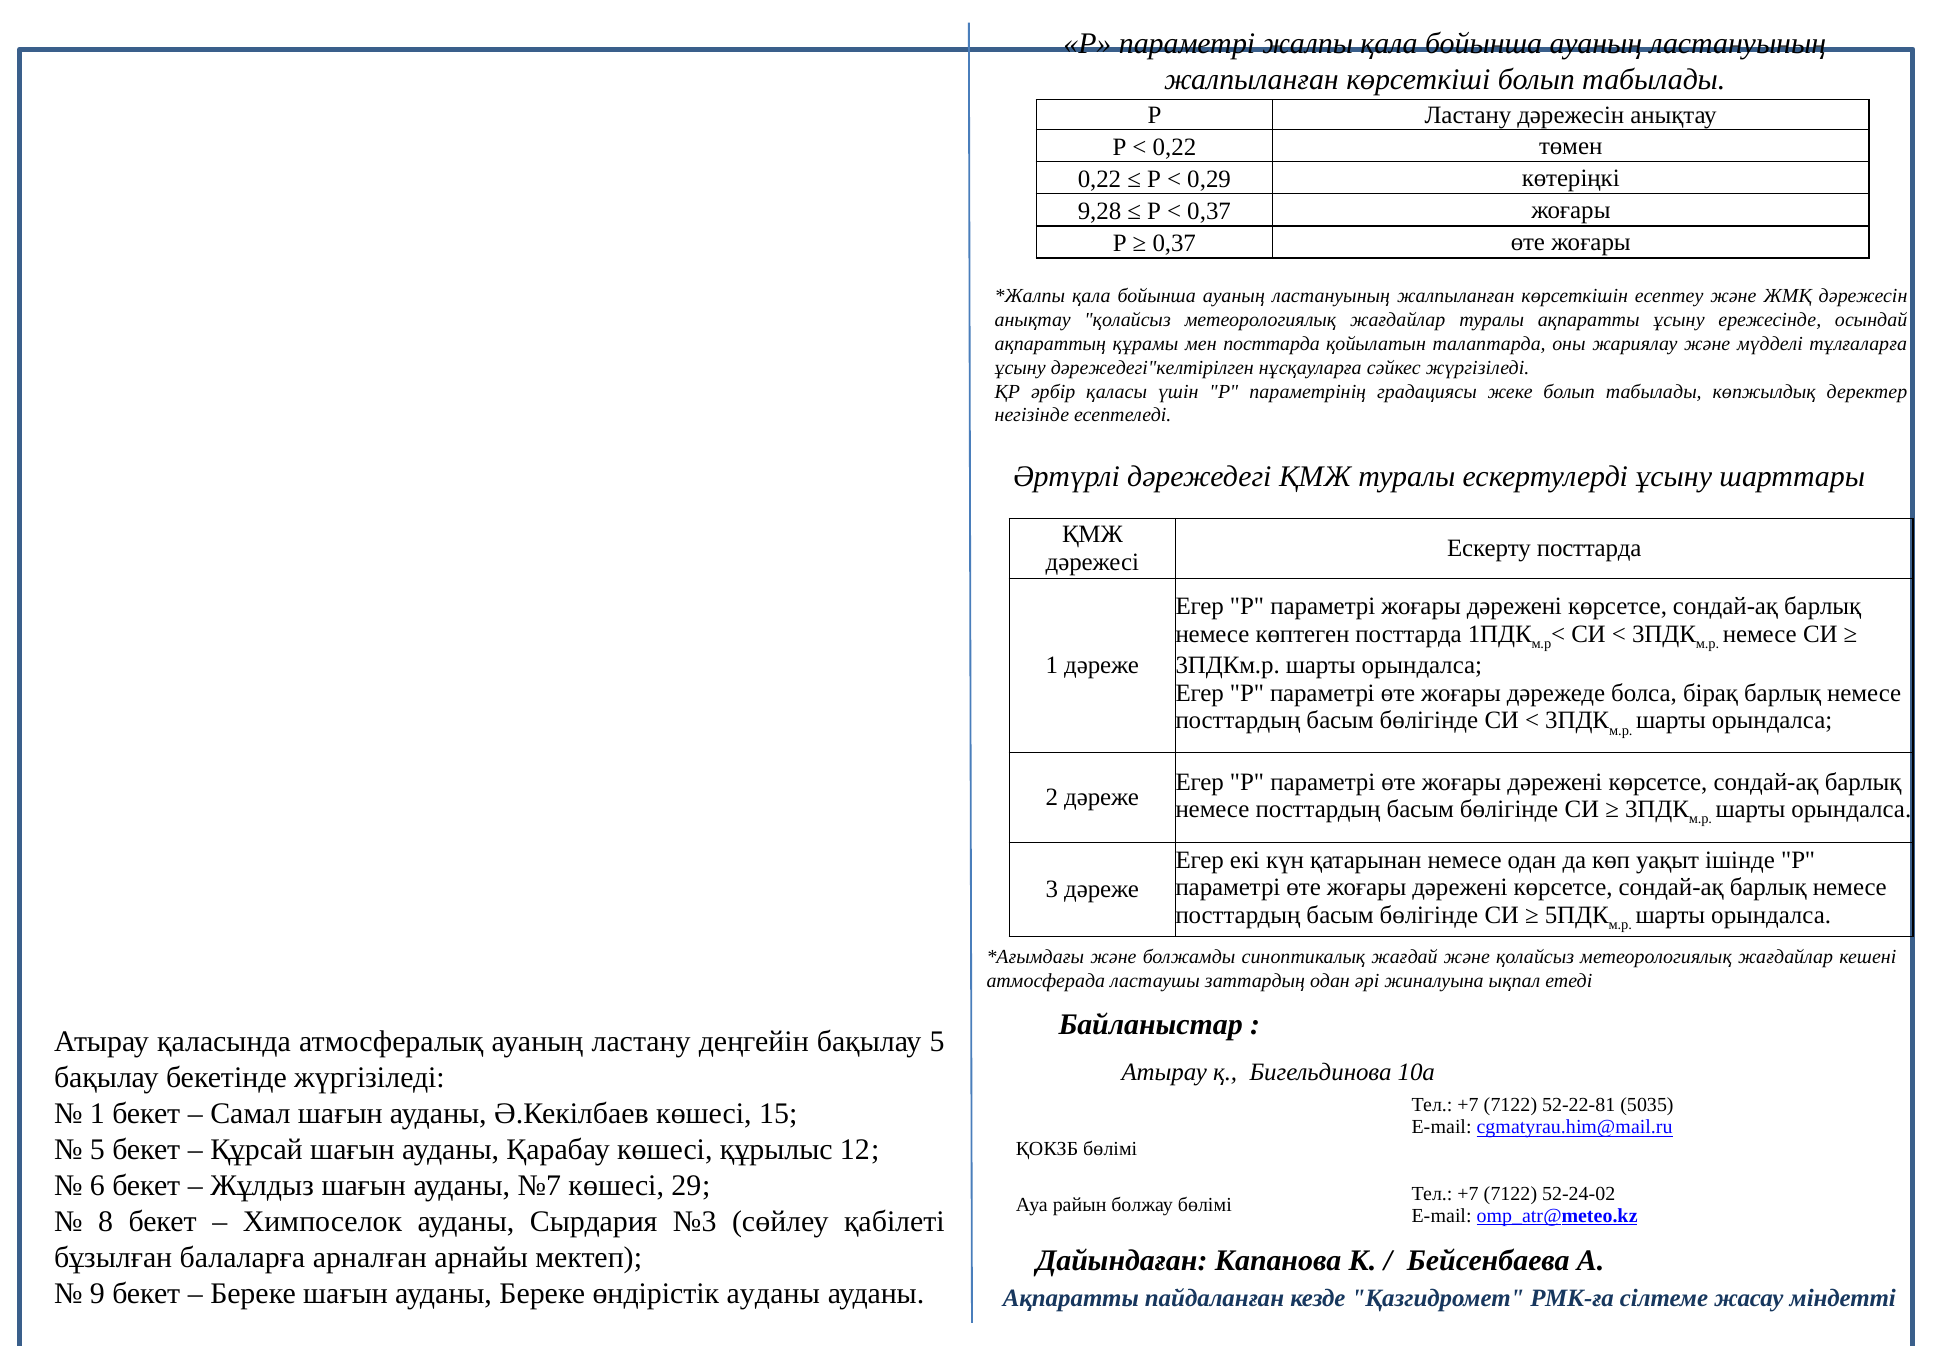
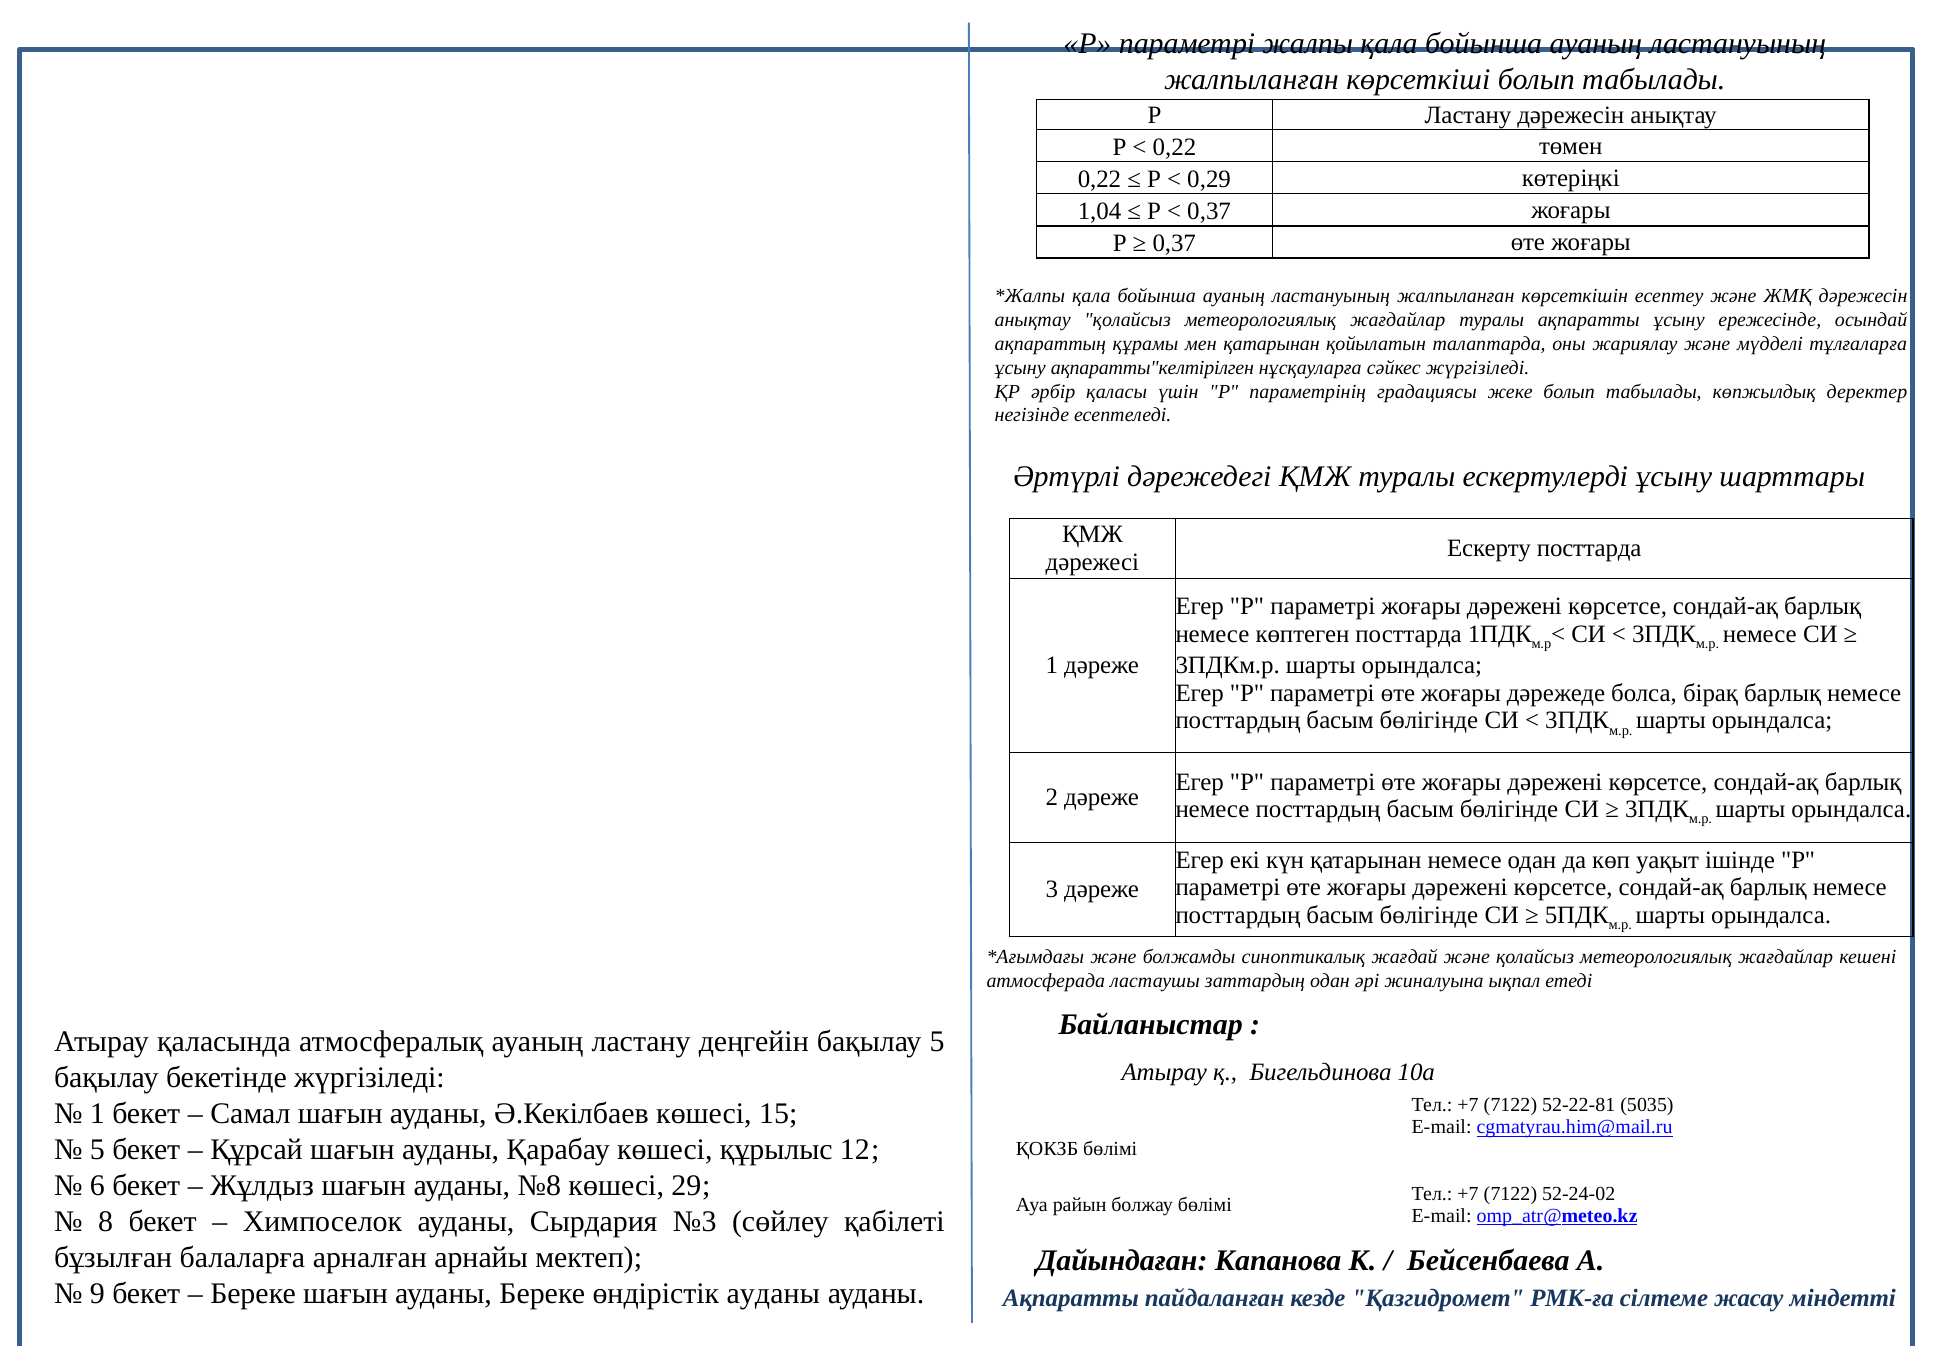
9,28: 9,28 -> 1,04 (1100, 211)
мен посттарда: посттарда -> қатарынан (1272, 344)
дәрежедегі"келтірілген: дәрежедегі"келтірілген -> ақпаратты"келтірілген (1152, 368)
№7: №7 -> №8 (539, 1185)
